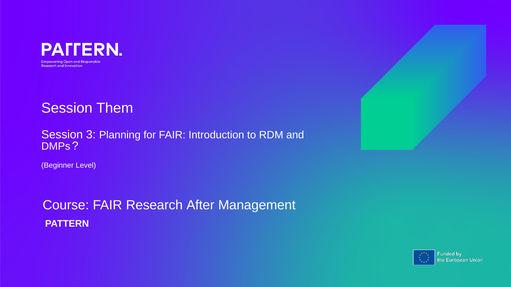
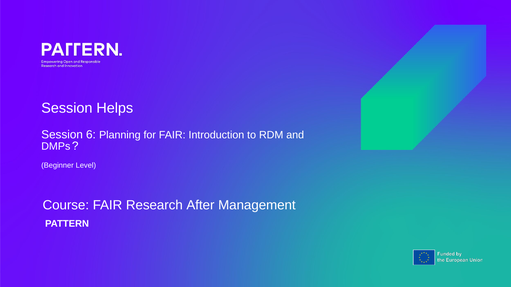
Them: Them -> Helps (115, 108)
3: 3 -> 6 (91, 135)
